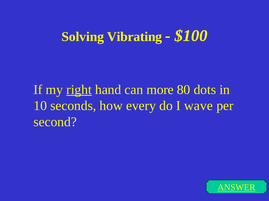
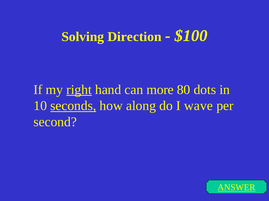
Vibrating: Vibrating -> Direction (135, 37)
seconds underline: none -> present (73, 106)
every: every -> along (141, 106)
